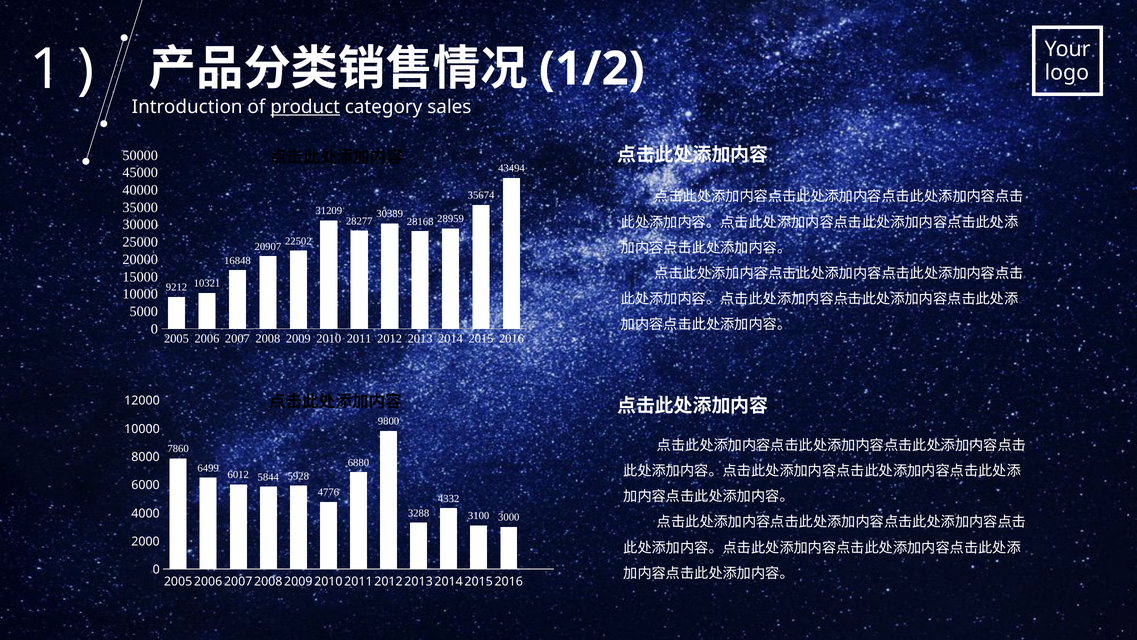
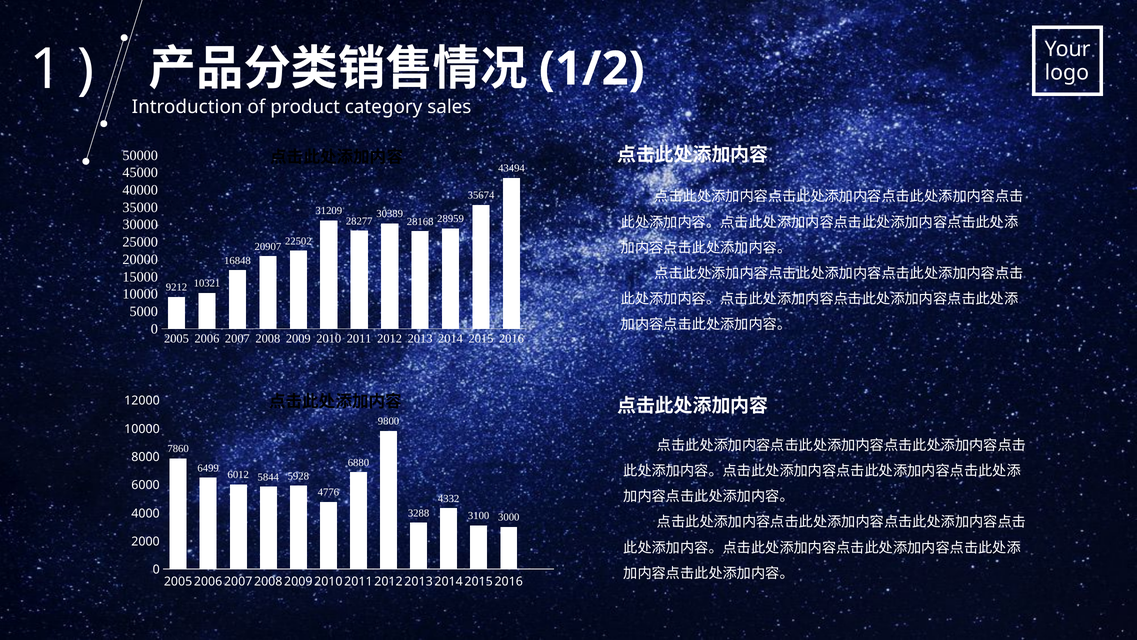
product underline: present -> none (305, 107)
